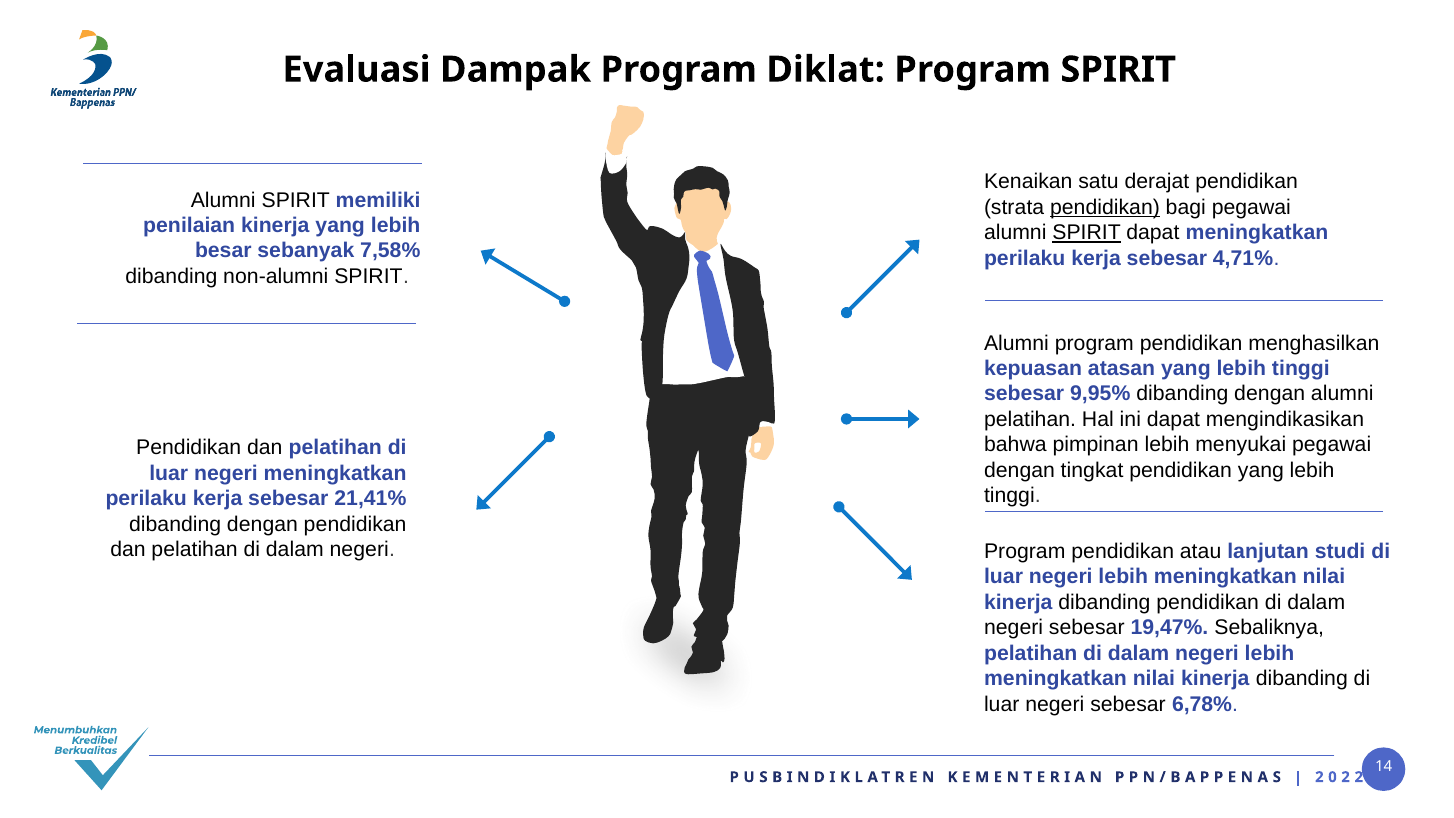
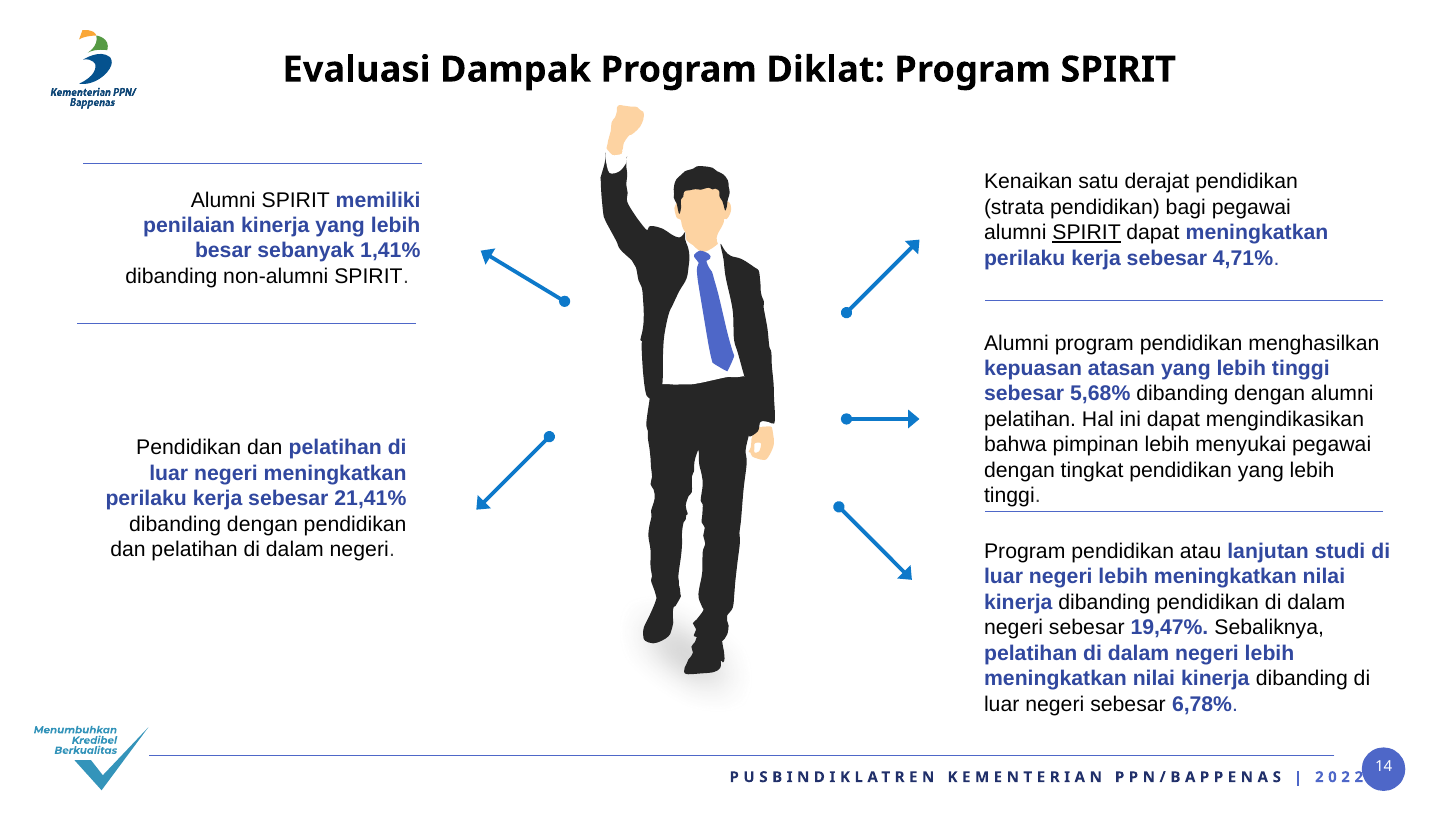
pendidikan underline: present -> none (1105, 207)
7,58%: 7,58% -> 1,41% (390, 251)
9,95%: 9,95% -> 5,68% (1100, 394)
